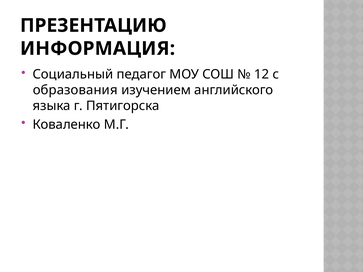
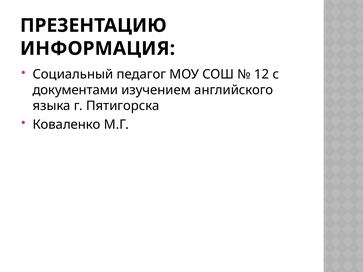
образования: образования -> документами (75, 90)
